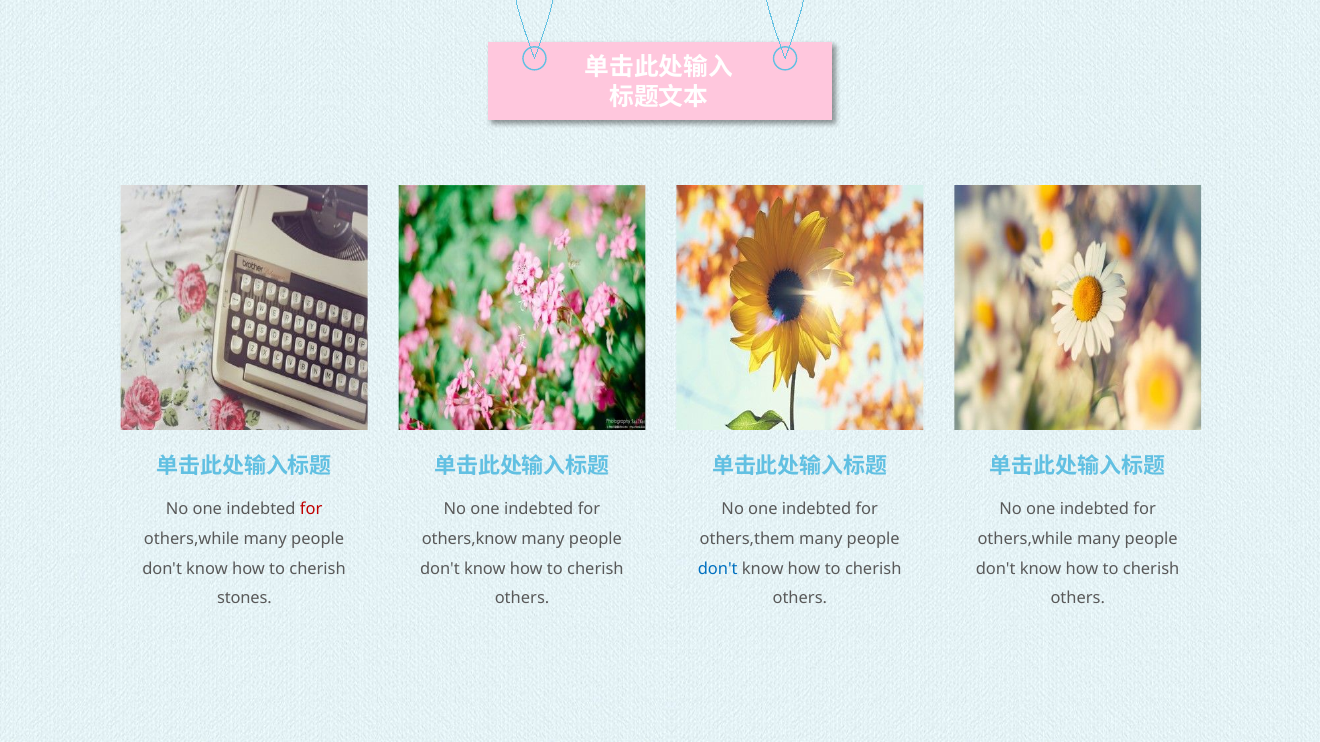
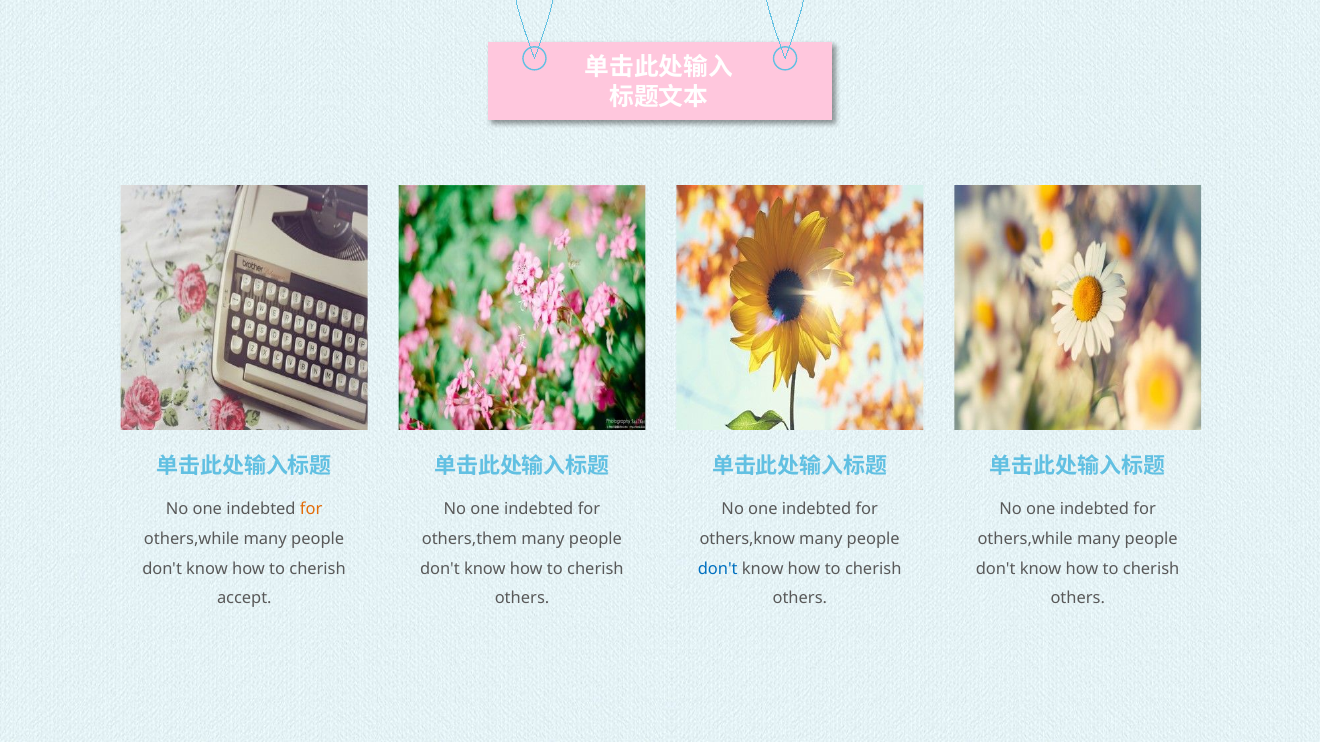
for colour: red -> orange (311, 510)
others,know: others,know -> others,them (469, 539)
others,them: others,them -> others,know (747, 539)
stones: stones -> accept (244, 599)
